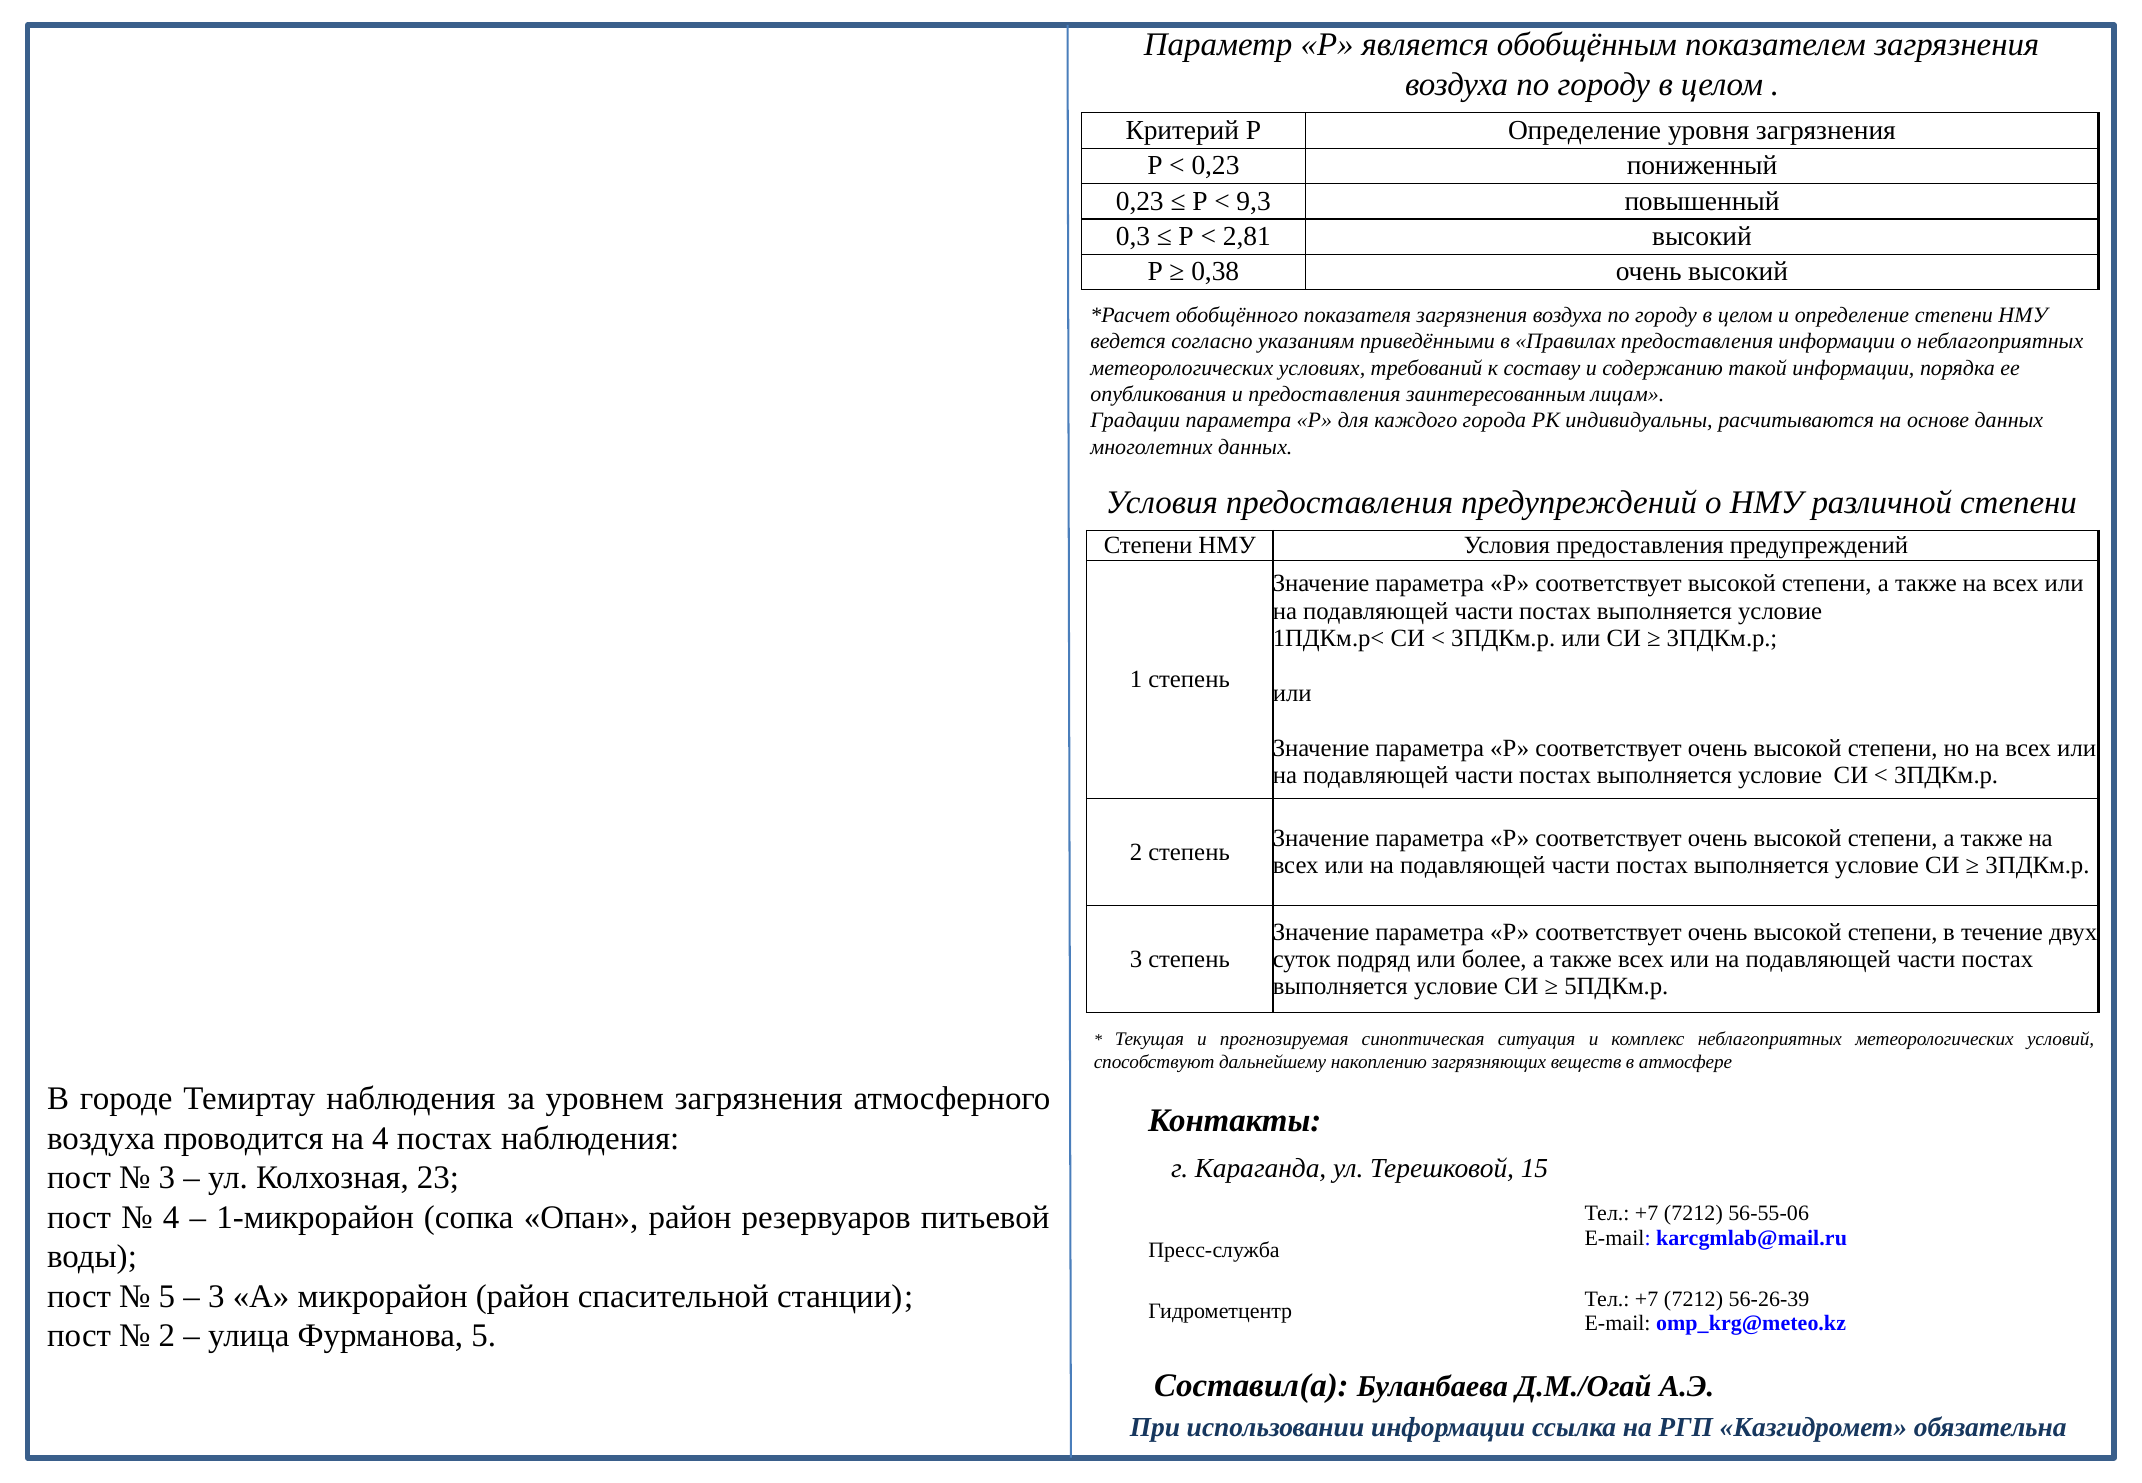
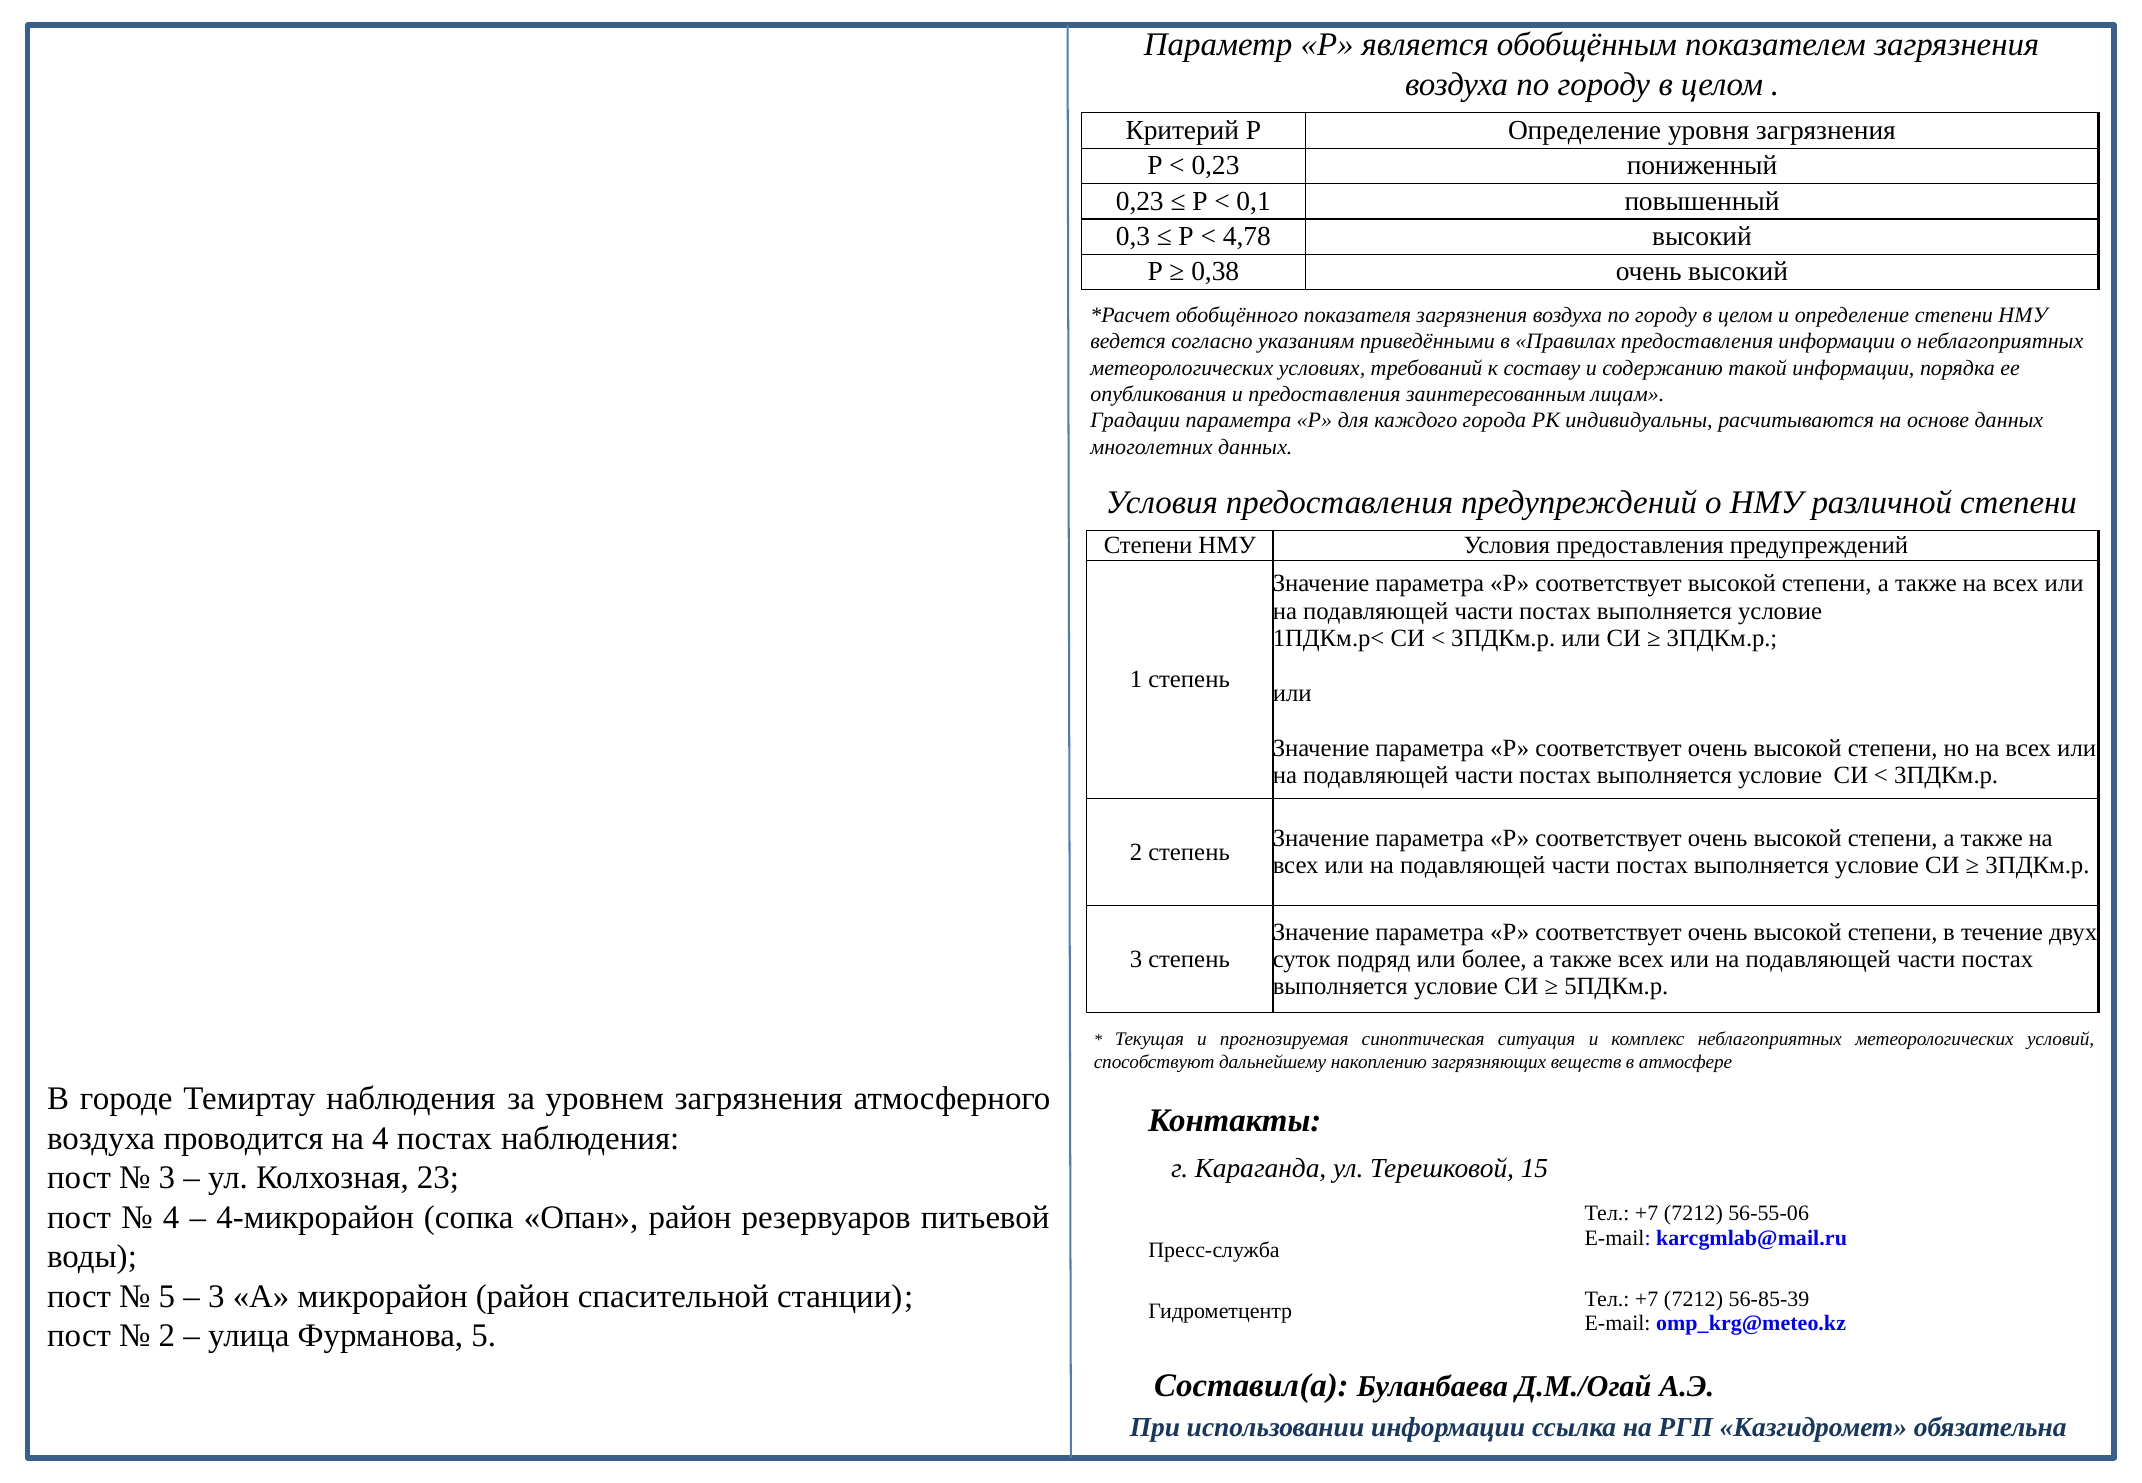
9,3: 9,3 -> 0,1 (1254, 201)
2,81: 2,81 -> 4,78 (1247, 236)
1-микрорайон: 1-микрорайон -> 4-микрорайон (315, 1217)
56-26-39: 56-26-39 -> 56-85-39 (1769, 1299)
